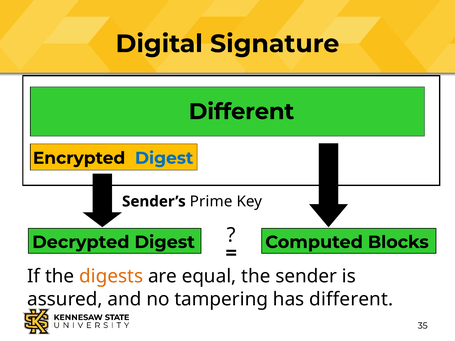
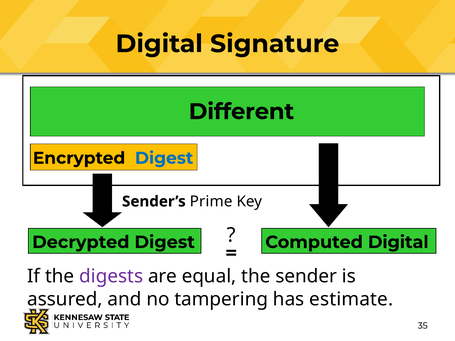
Computed Blocks: Blocks -> Digital (398, 242)
digests colour: orange -> purple (111, 277)
has different: different -> estimate (351, 299)
